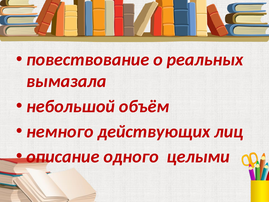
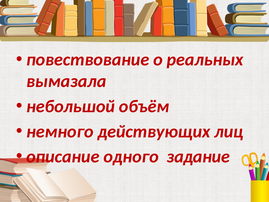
целыми: целыми -> задание (198, 156)
